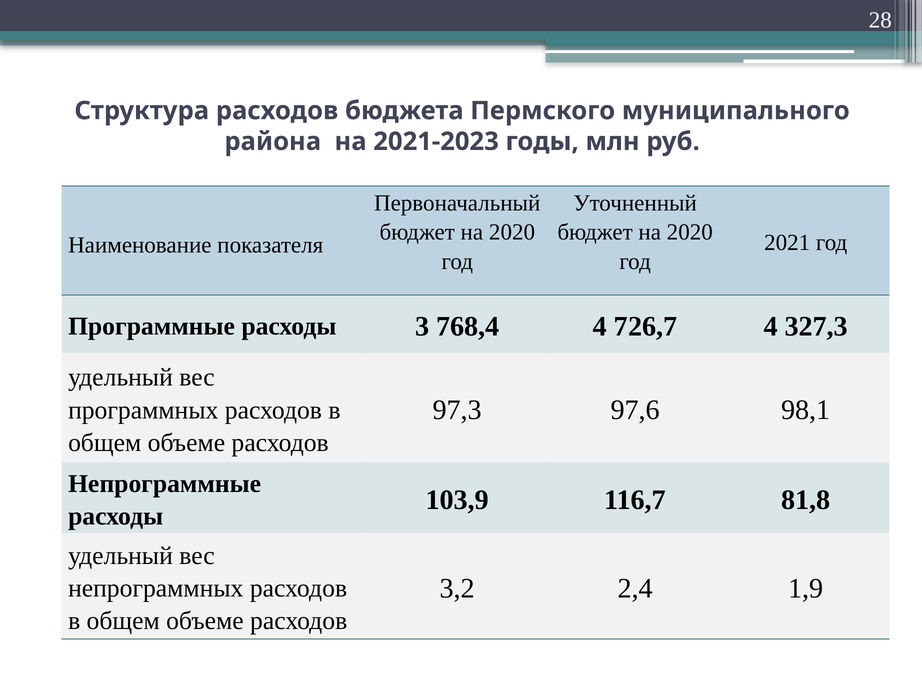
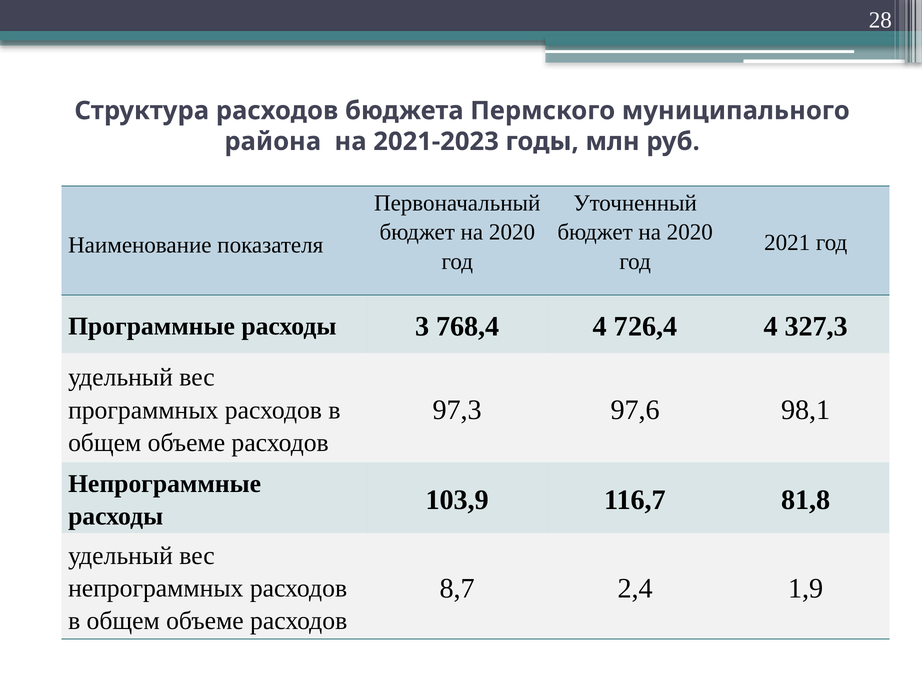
726,7: 726,7 -> 726,4 (646, 326)
3,2: 3,2 -> 8,7 (457, 588)
